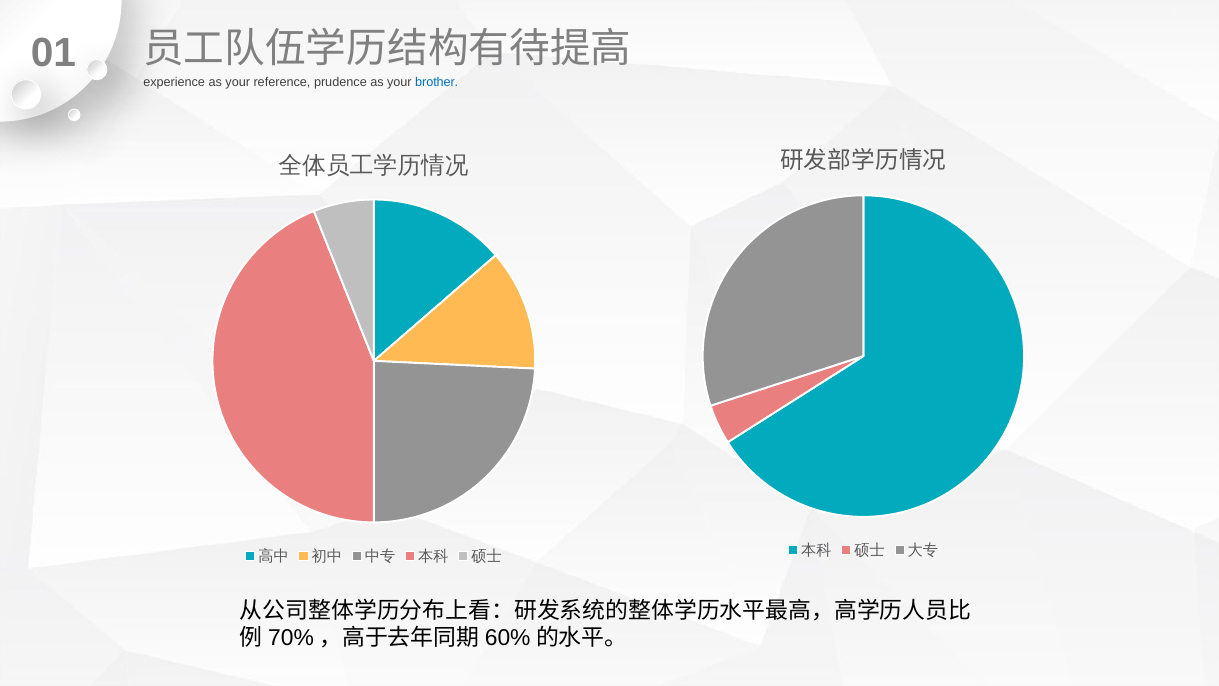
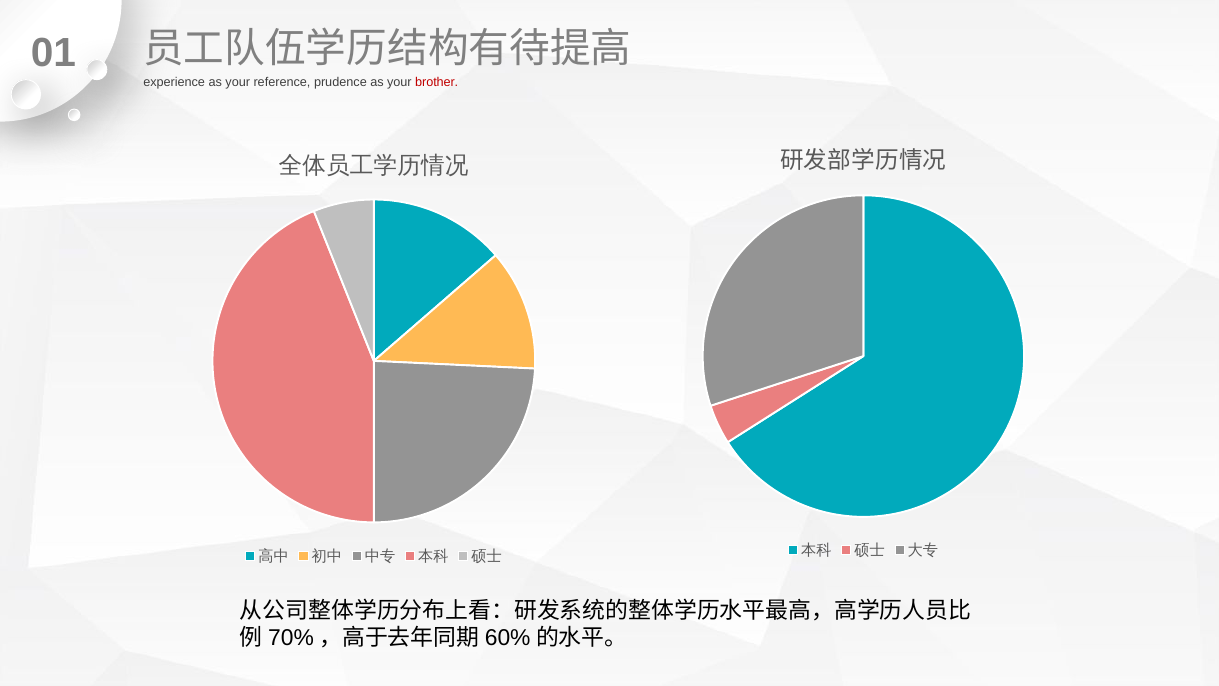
brother colour: blue -> red (437, 82)
